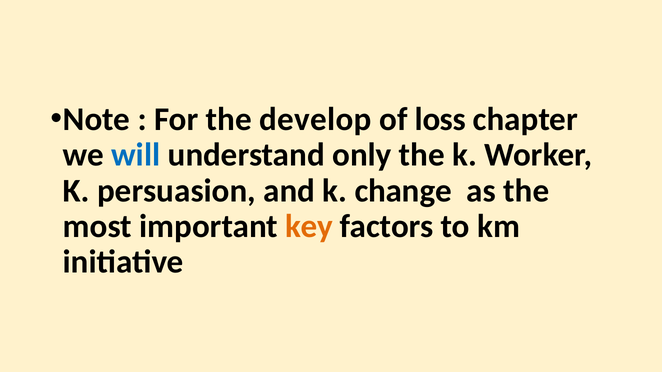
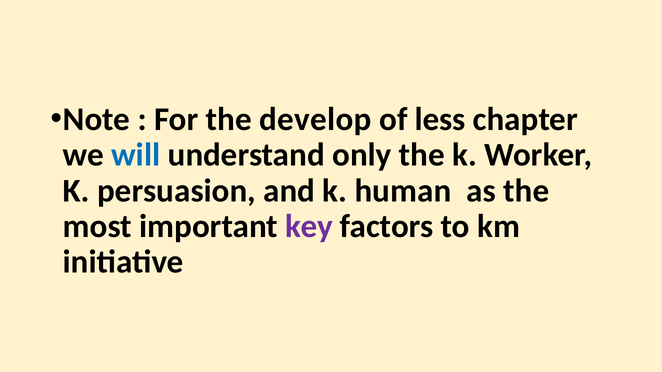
loss: loss -> less (440, 119)
change: change -> human (403, 191)
key colour: orange -> purple (309, 227)
